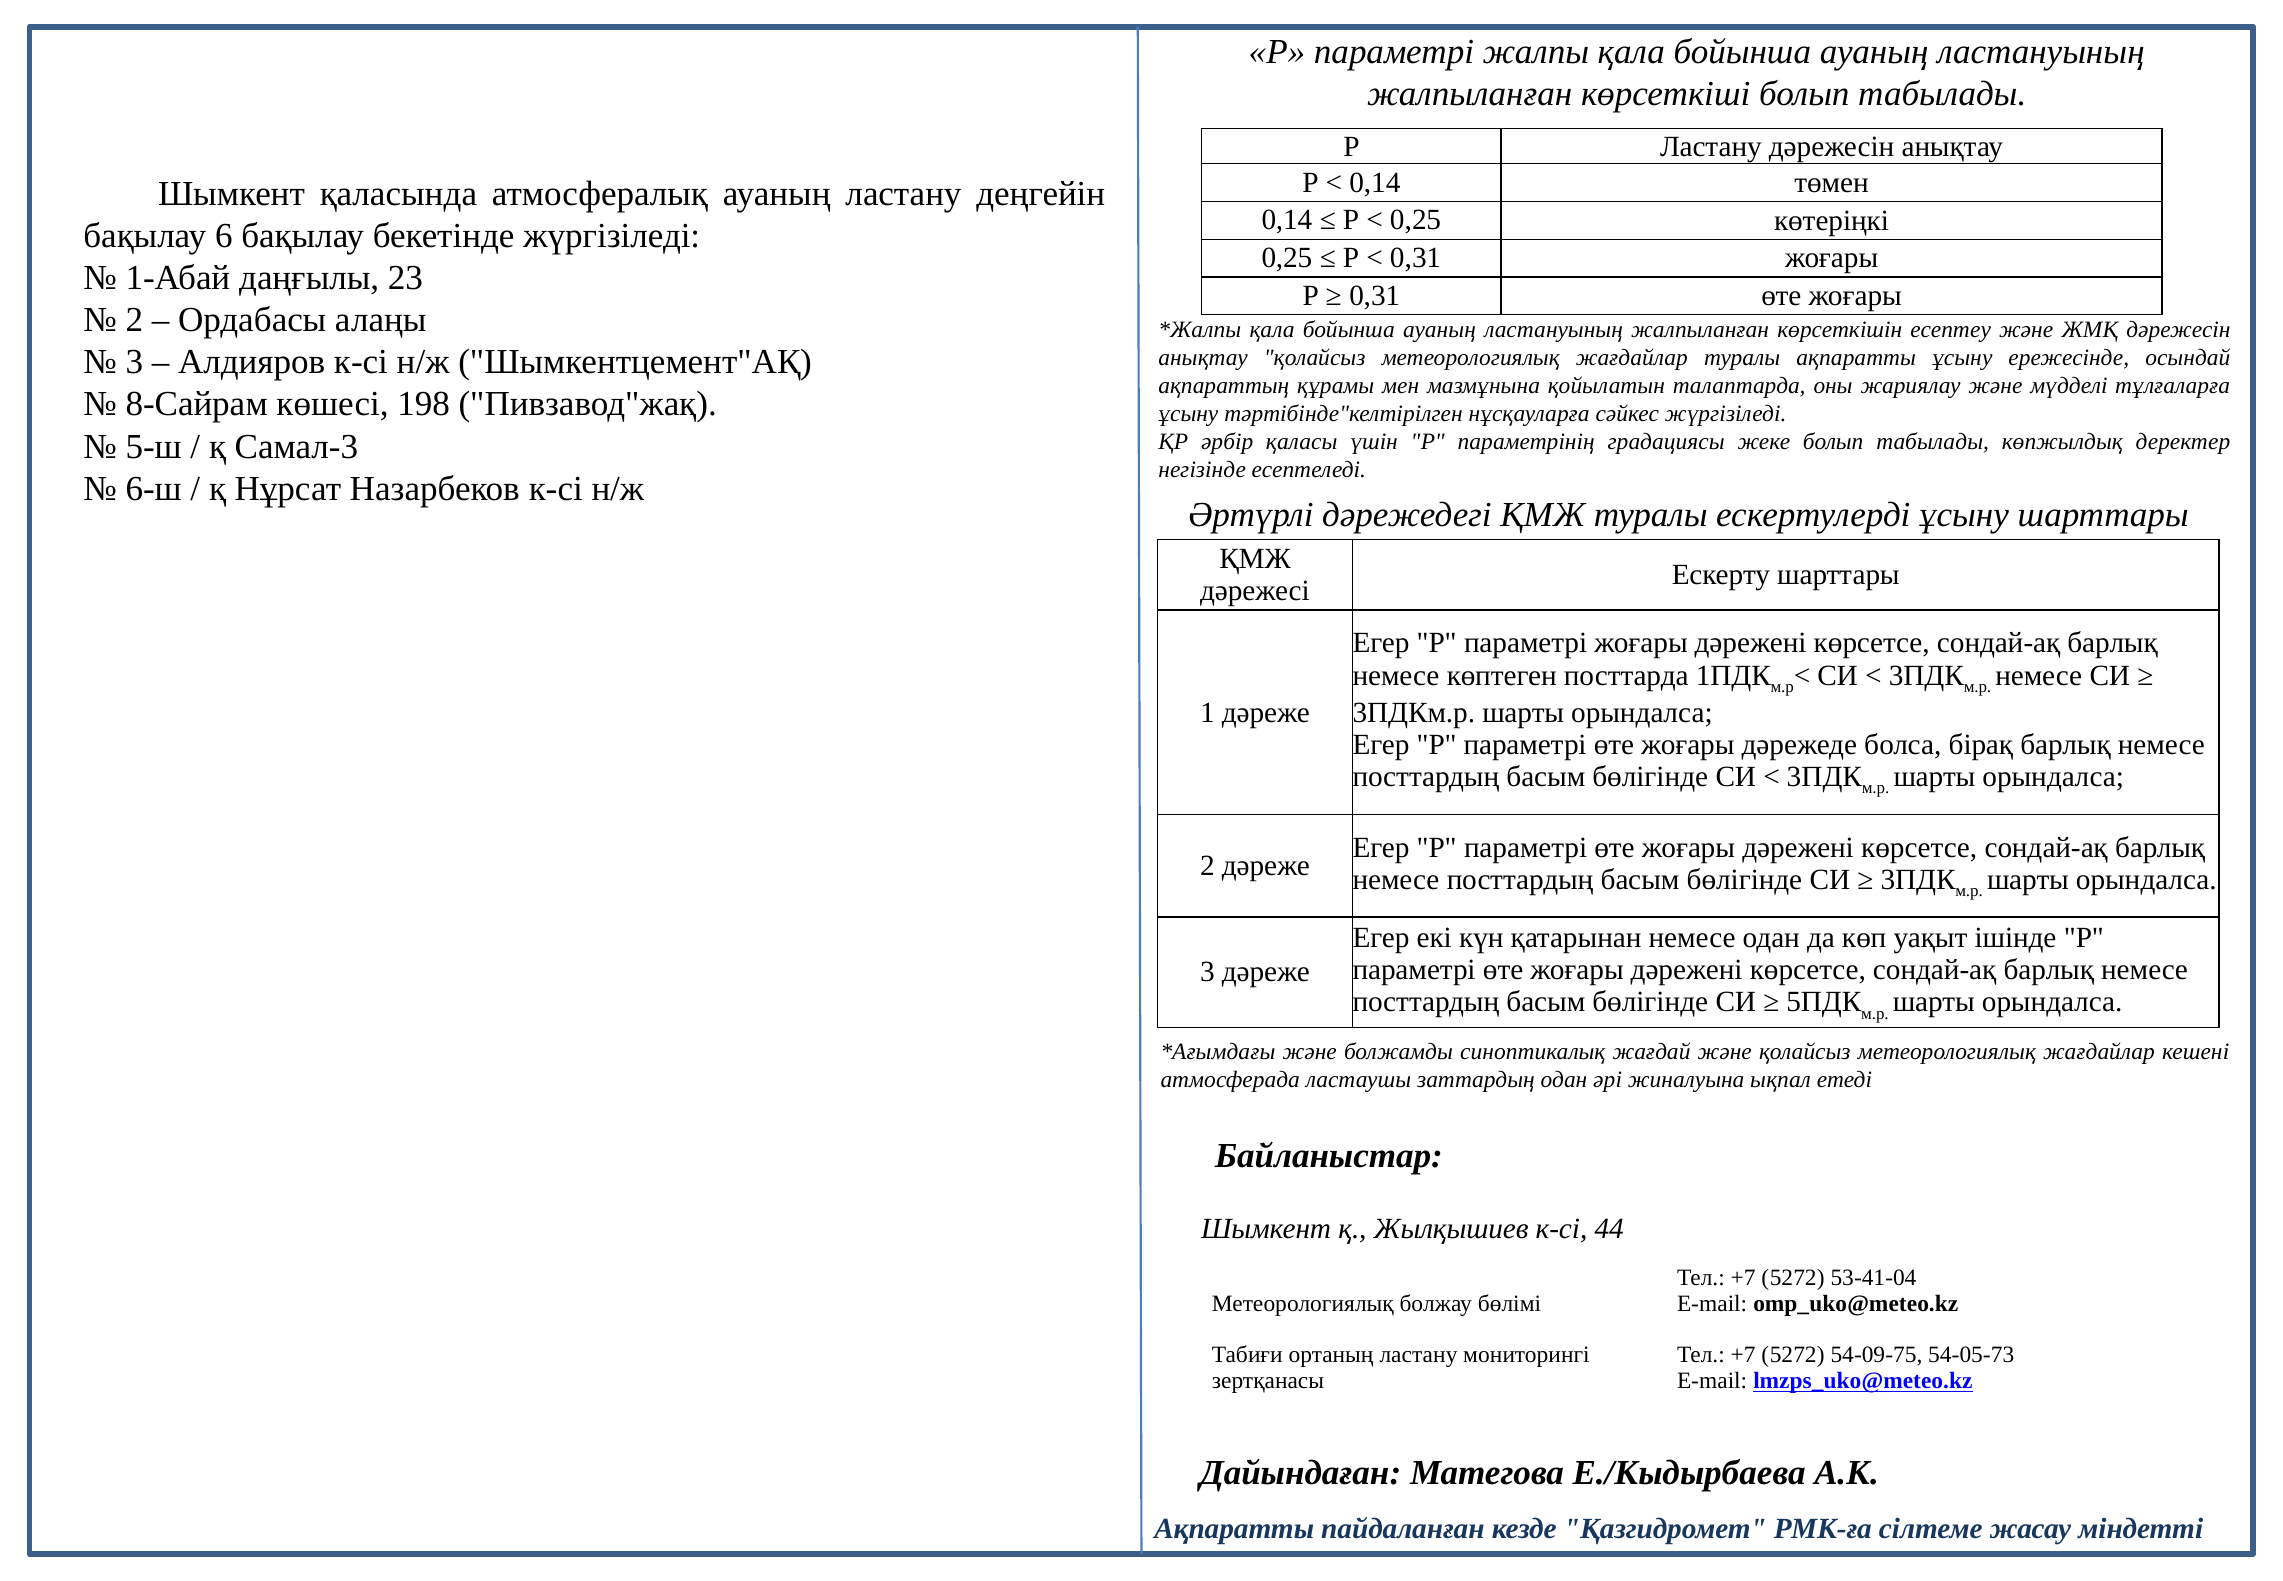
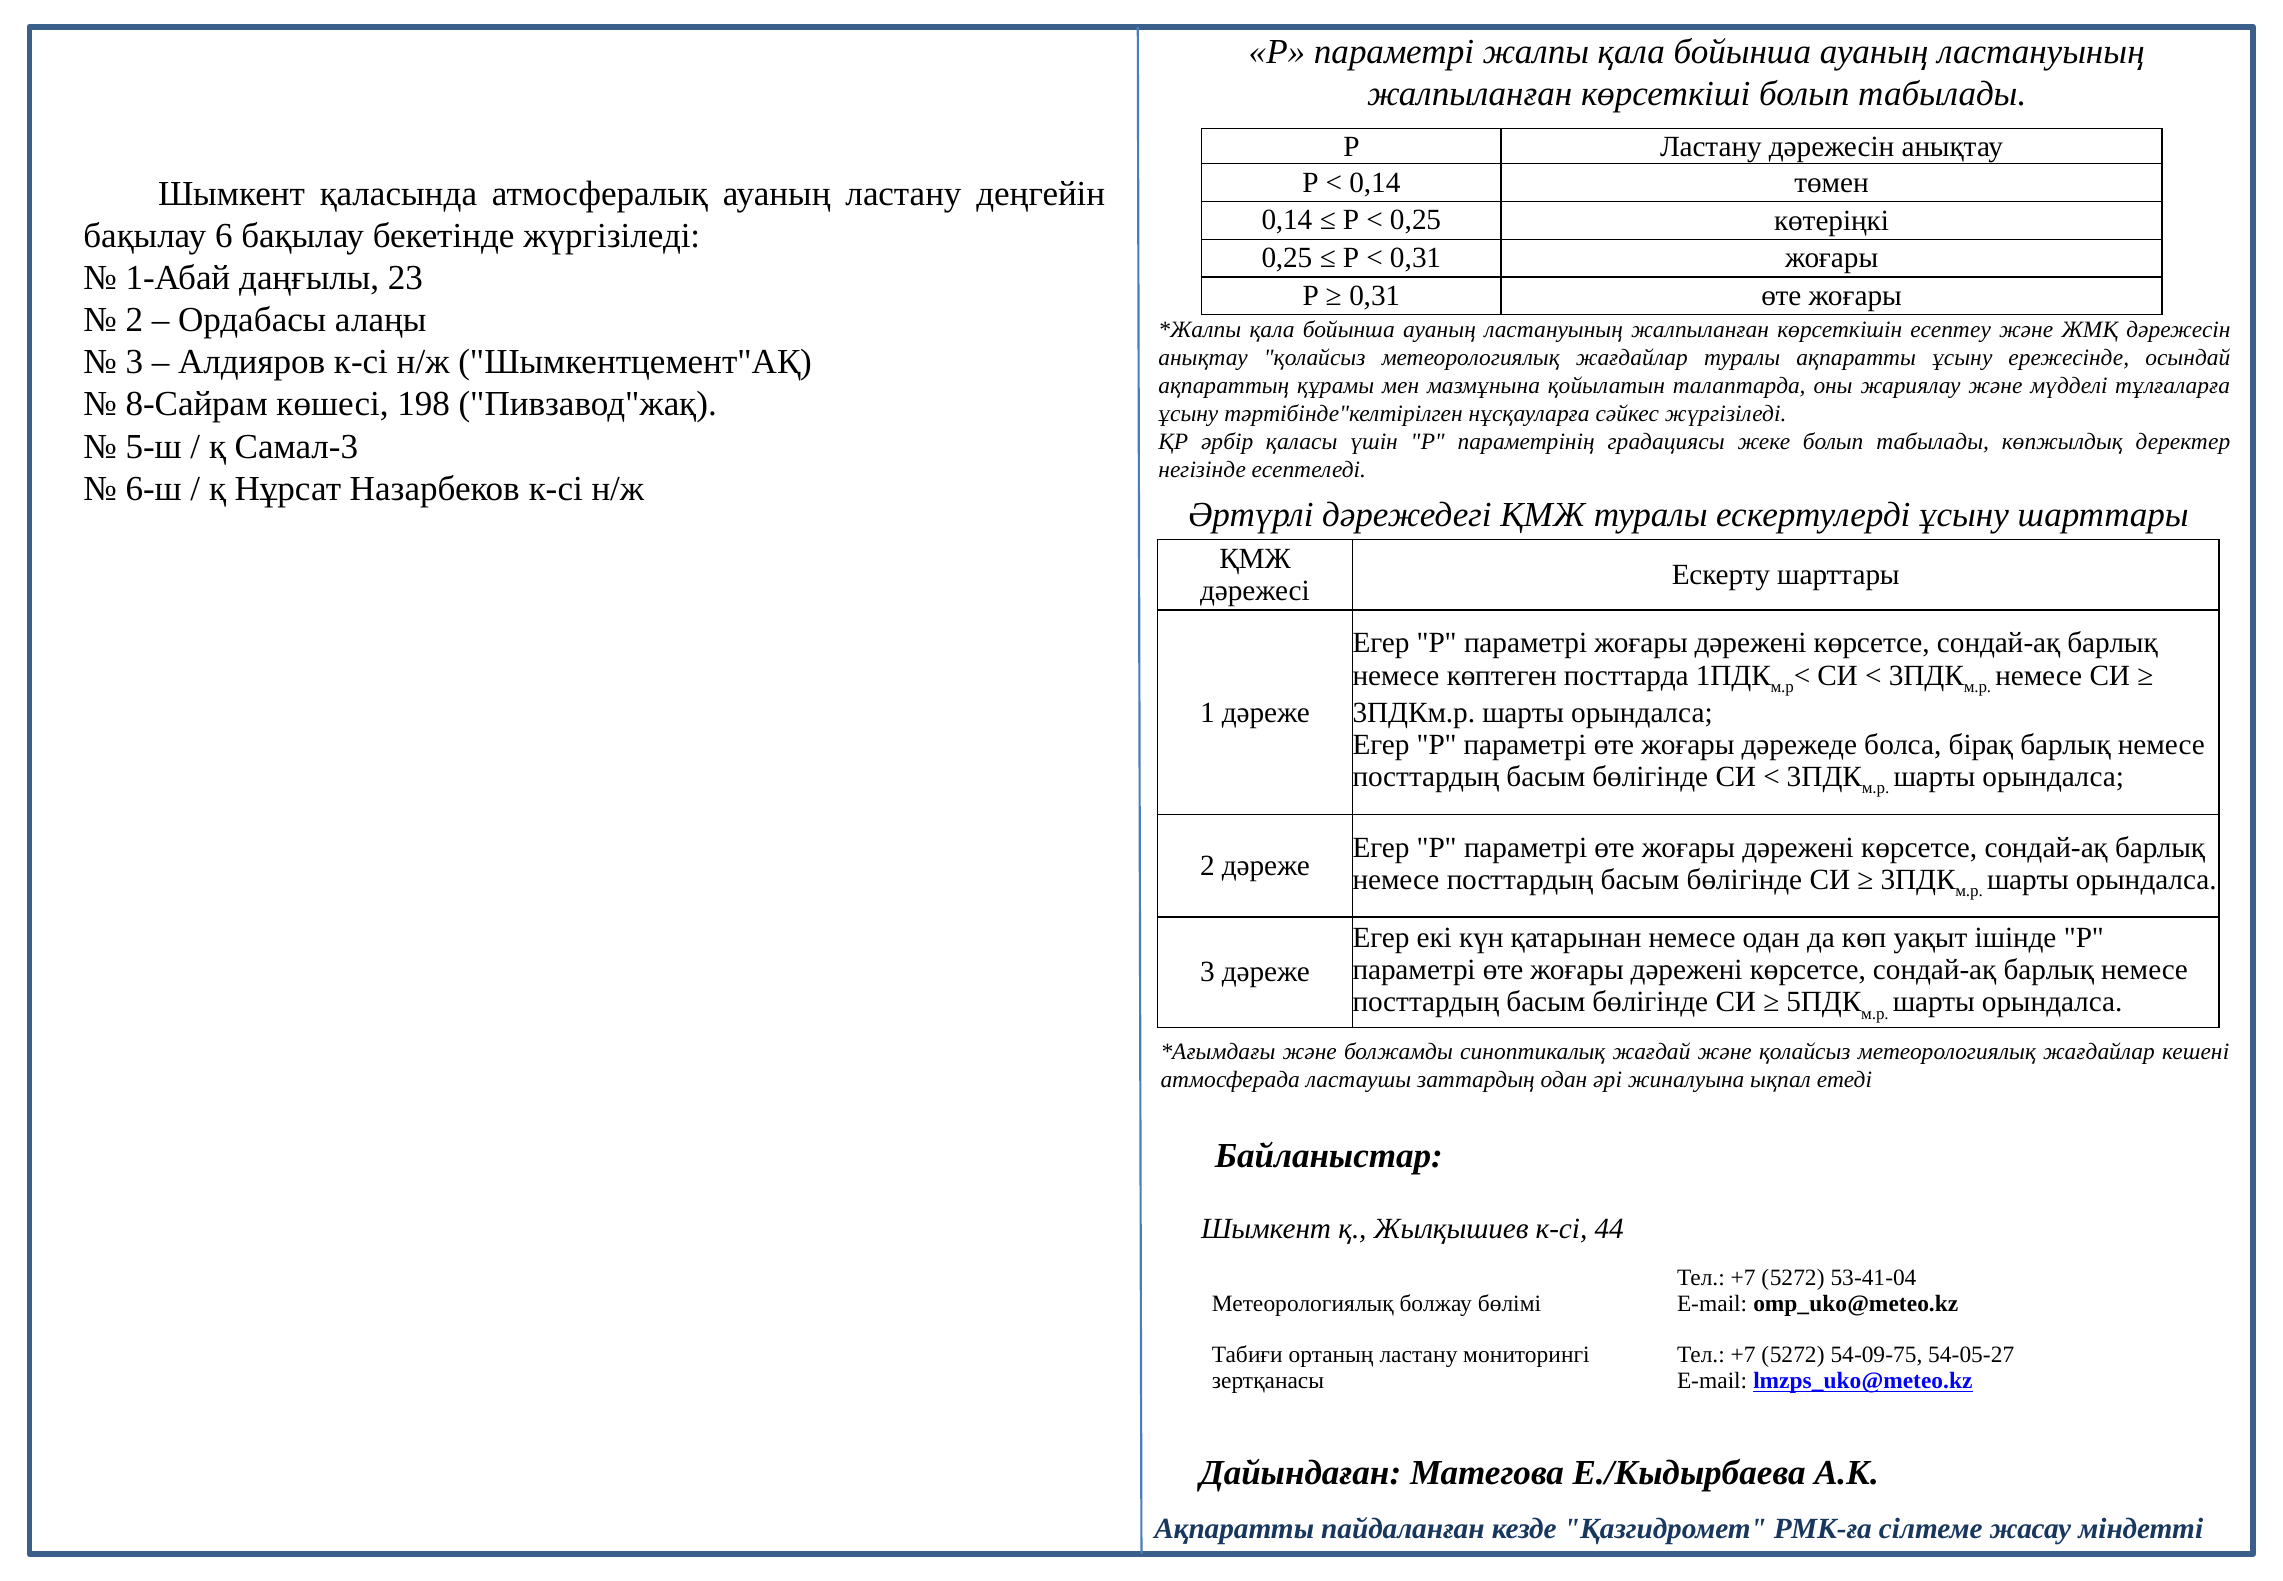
54-05-73: 54-05-73 -> 54-05-27 (1971, 1355)
